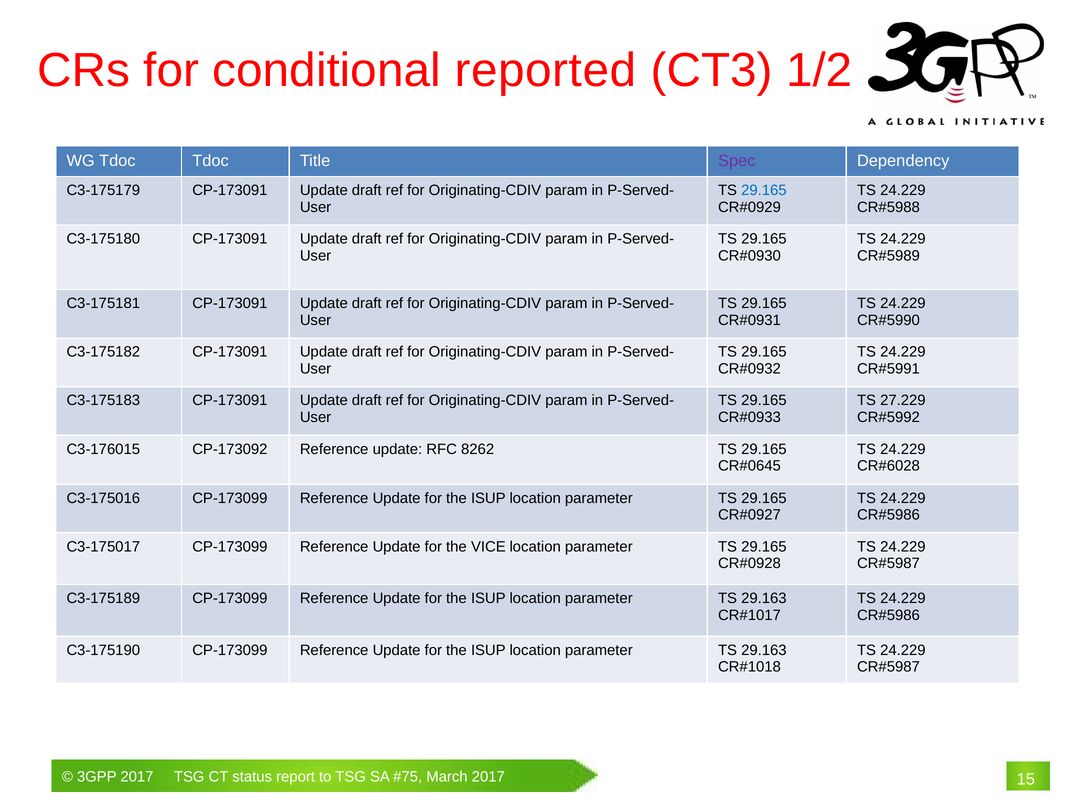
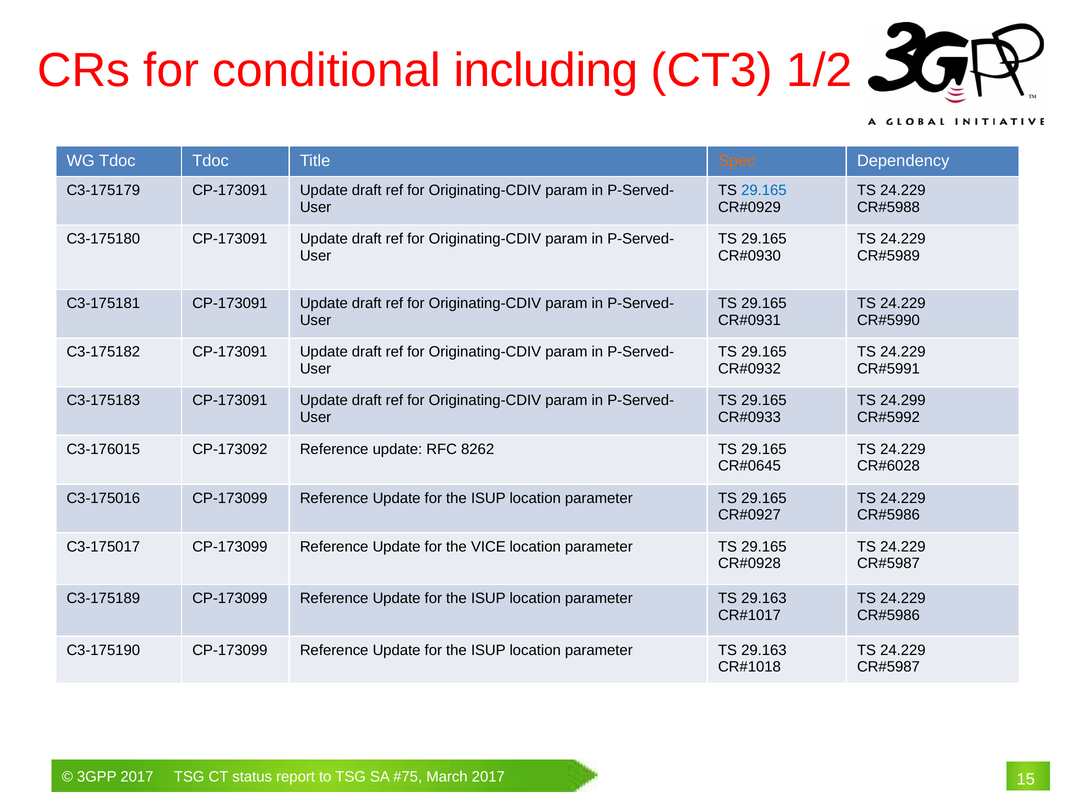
reported: reported -> including (546, 70)
Spec colour: purple -> orange (737, 161)
27.229: 27.229 -> 24.299 (903, 400)
